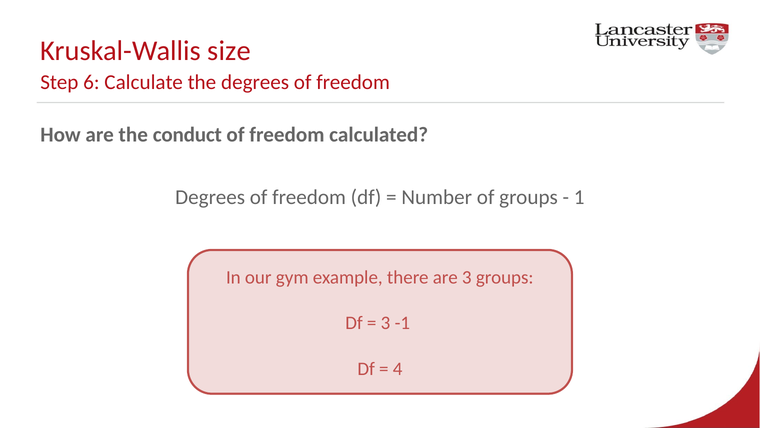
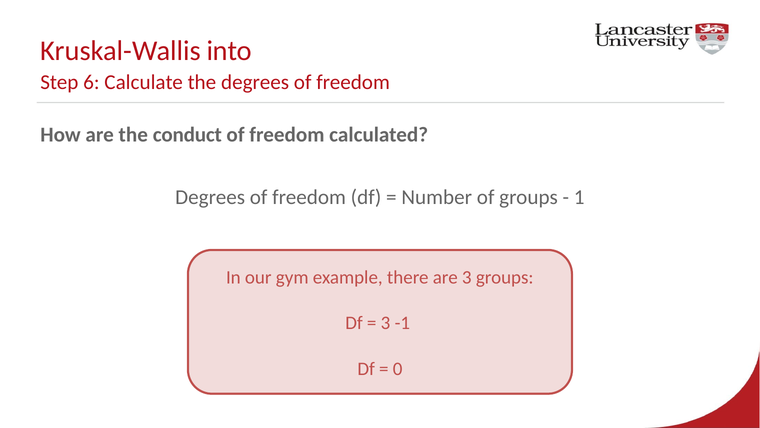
size: size -> into (229, 51)
4: 4 -> 0 (398, 368)
